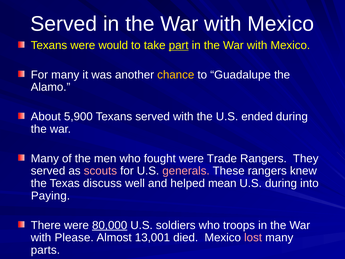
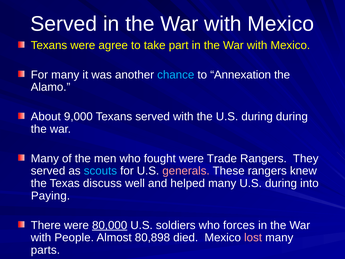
would: would -> agree (113, 45)
part underline: present -> none (179, 45)
chance colour: yellow -> light blue (176, 75)
Guadalupe: Guadalupe -> Annexation (241, 75)
5,900: 5,900 -> 9,000 (78, 117)
the U.S ended: ended -> during (257, 117)
scouts colour: pink -> light blue (100, 171)
helped mean: mean -> many (222, 183)
troops: troops -> forces (239, 225)
Please: Please -> People (74, 237)
13,001: 13,001 -> 80,898 (152, 237)
